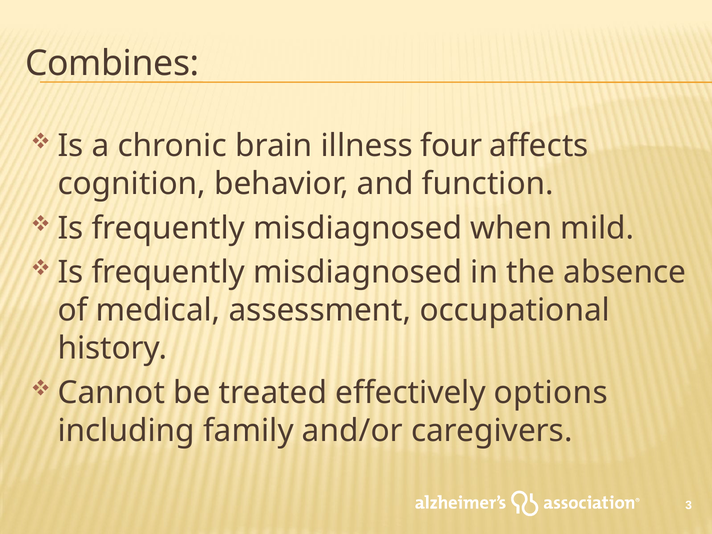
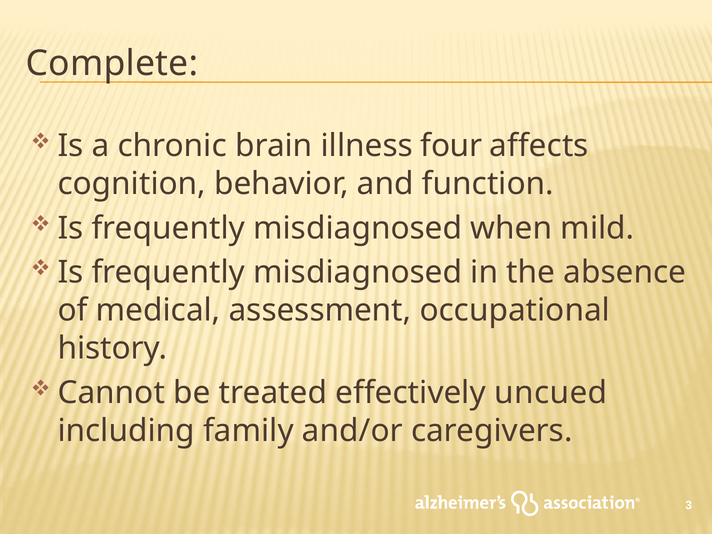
Combines: Combines -> Complete (112, 64)
options: options -> uncued (551, 393)
